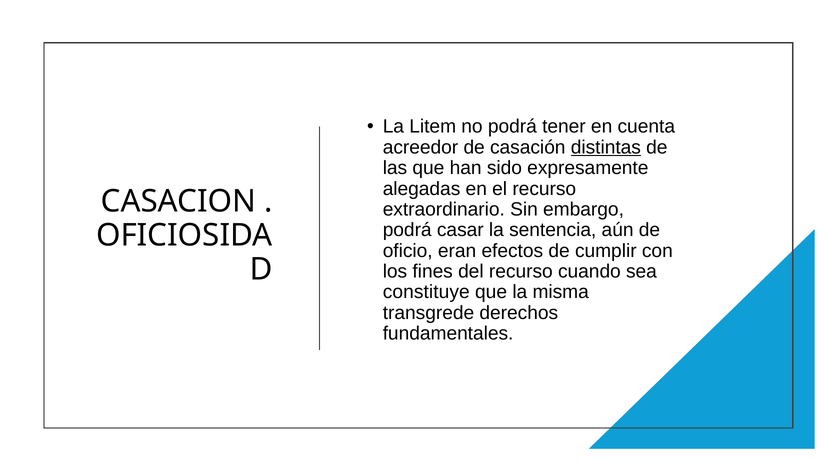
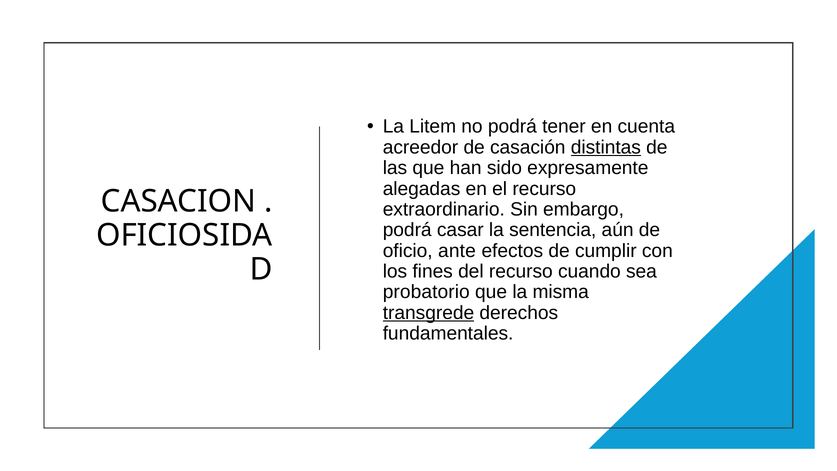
eran: eran -> ante (457, 251)
constituye: constituye -> probatorio (426, 292)
transgrede underline: none -> present (428, 313)
